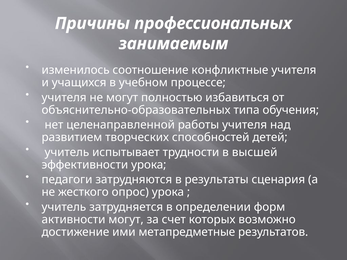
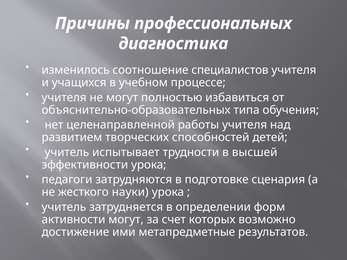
занимаемым: занимаемым -> диагностика (173, 44)
конфликтные: конфликтные -> специалистов (230, 70)
результаты: результаты -> подготовке (217, 180)
опрос: опрос -> науки (130, 192)
